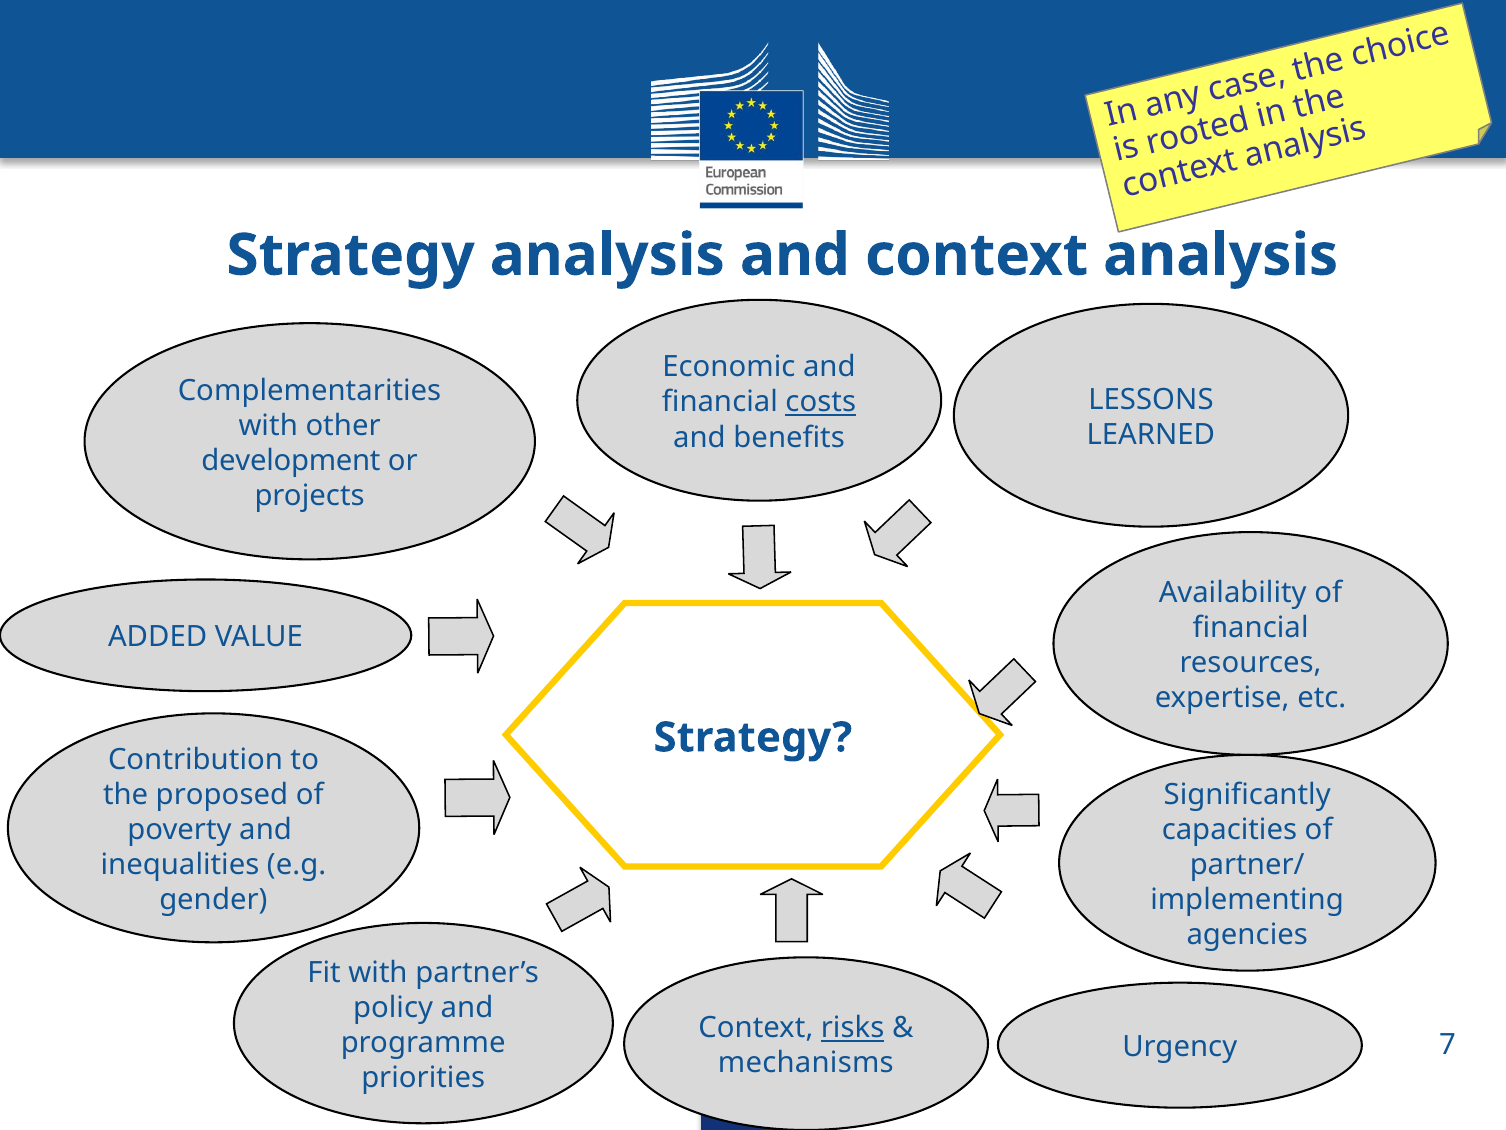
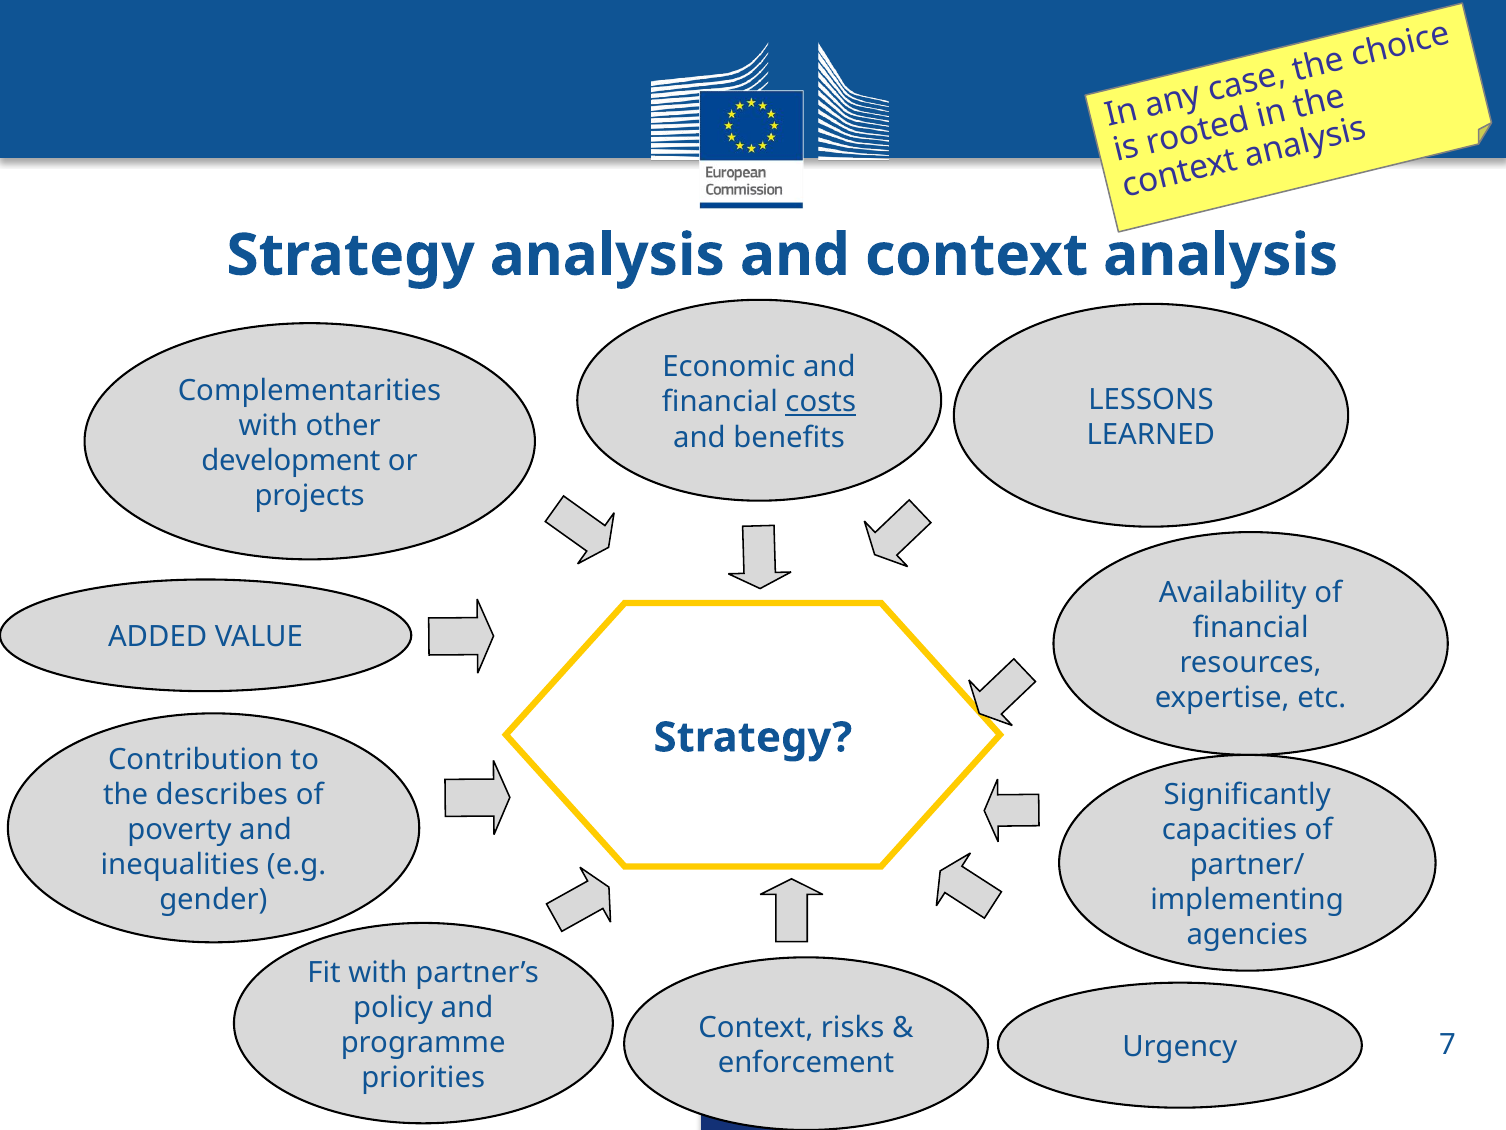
proposed: proposed -> describes (222, 794)
risks underline: present -> none (853, 1028)
mechanisms: mechanisms -> enforcement (806, 1063)
